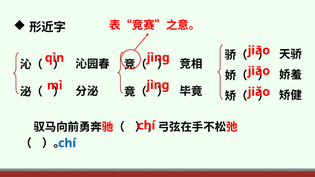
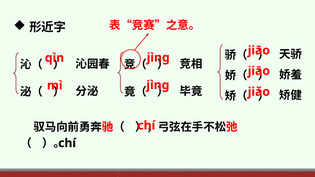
chí colour: blue -> black (67, 143)
